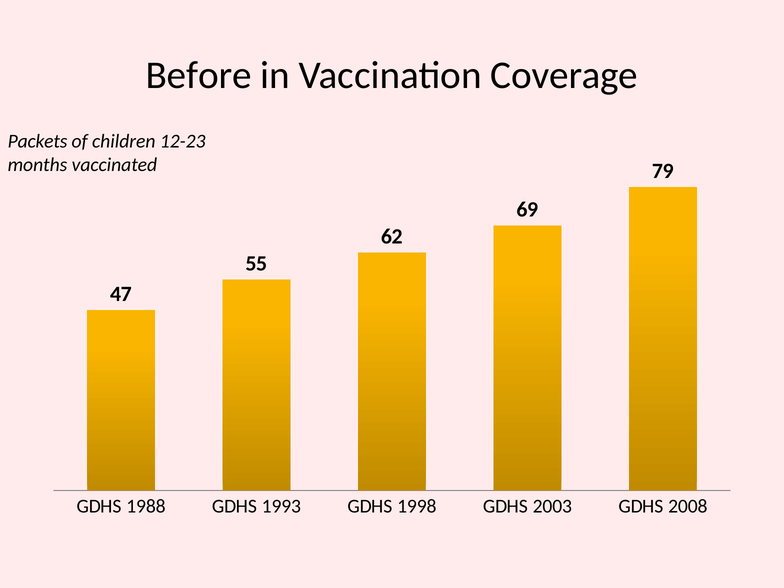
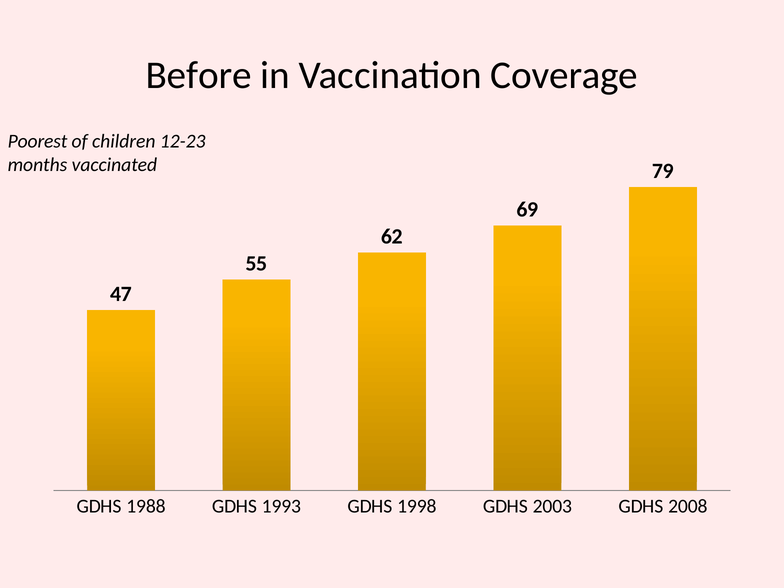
Packets: Packets -> Poorest (38, 141)
